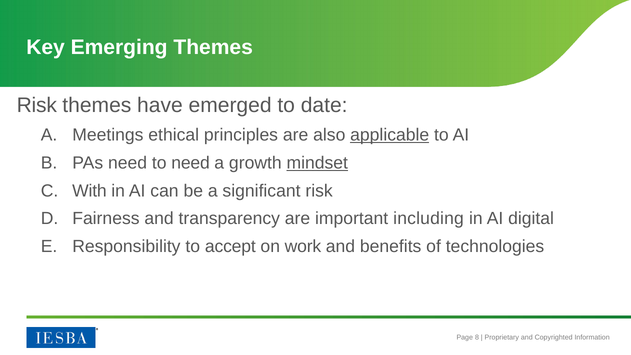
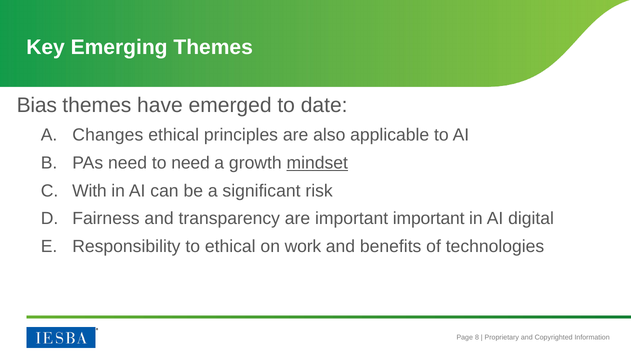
Risk: Risk -> Bias (37, 105)
Meetings: Meetings -> Changes (108, 135)
applicable underline: present -> none (390, 135)
important including: including -> important (429, 219)
to accept: accept -> ethical (230, 246)
